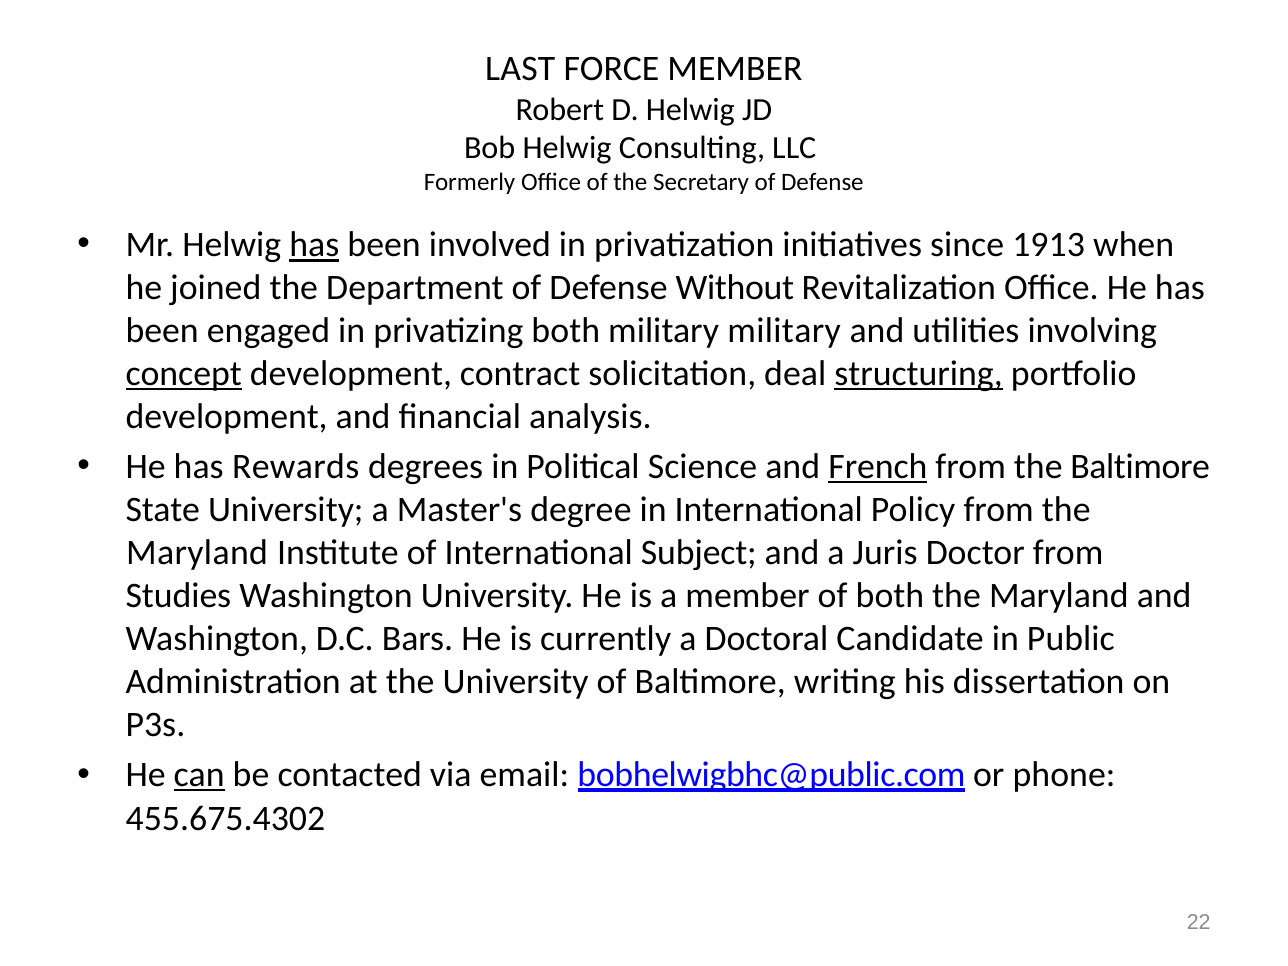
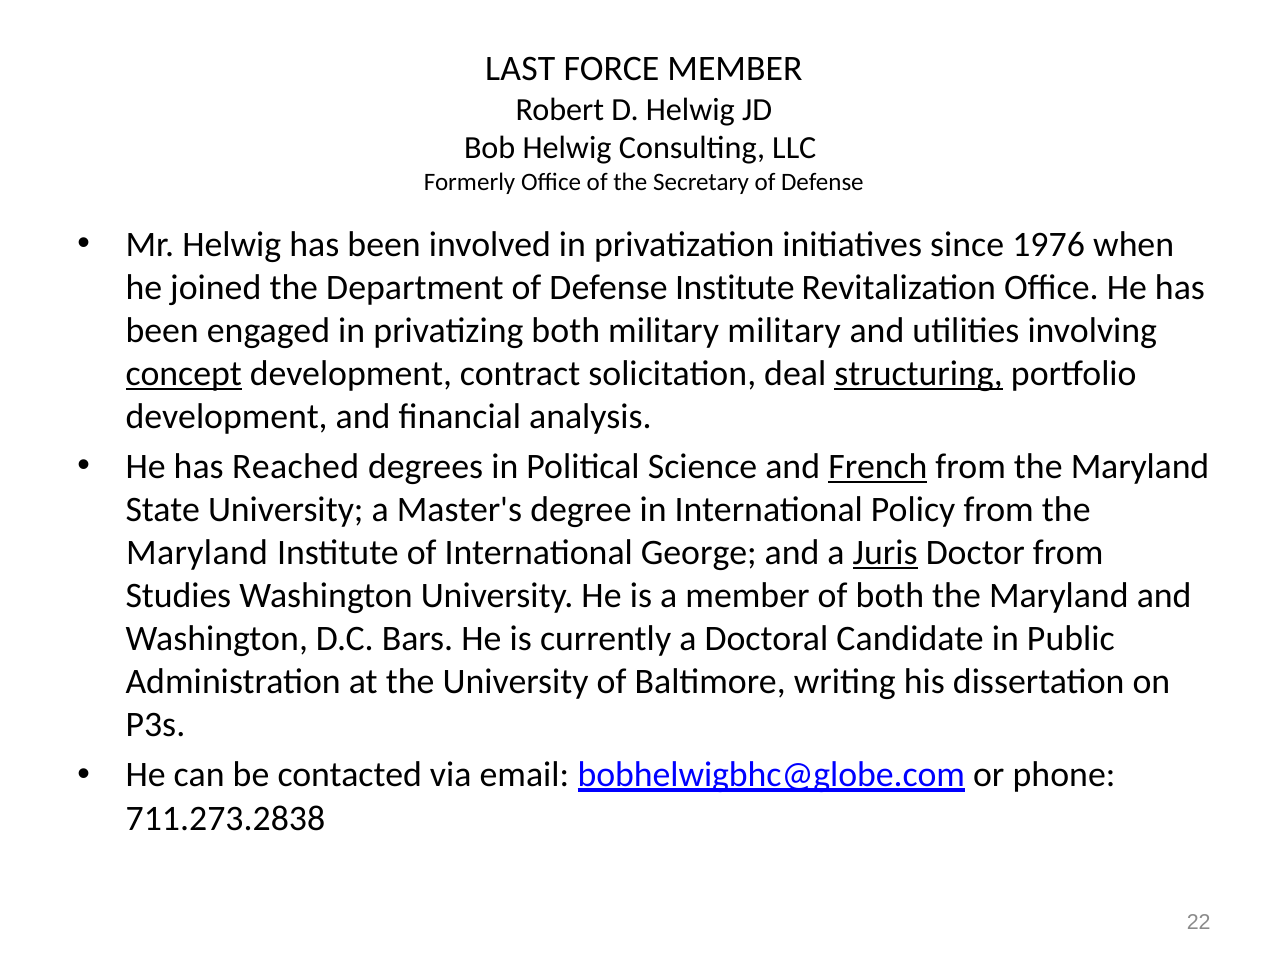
has underline: present -> none (314, 245)
1913: 1913 -> 1976 (1049, 245)
Defense Without: Without -> Institute (735, 288)
Rewards: Rewards -> Reached (296, 467)
Baltimore: Baltimore -> Maryland (1140, 467)
Subject: Subject -> George (699, 553)
Juris underline: none -> present (885, 553)
can underline: present -> none (199, 775)
bobhelwigbhc@public.com: bobhelwigbhc@public.com -> bobhelwigbhc@globe.com (771, 775)
455.675.4302: 455.675.4302 -> 711.273.2838 (225, 819)
